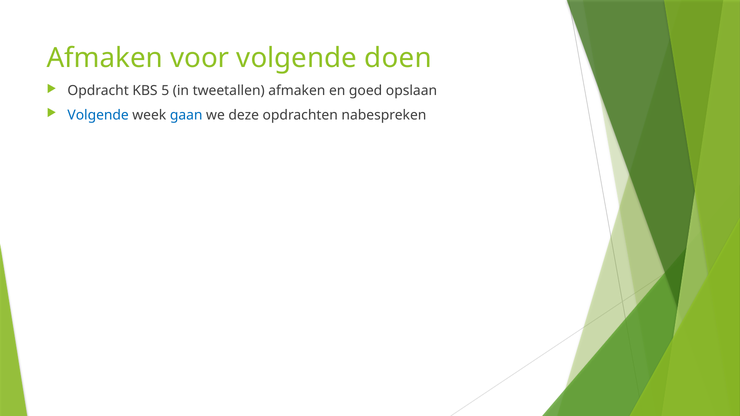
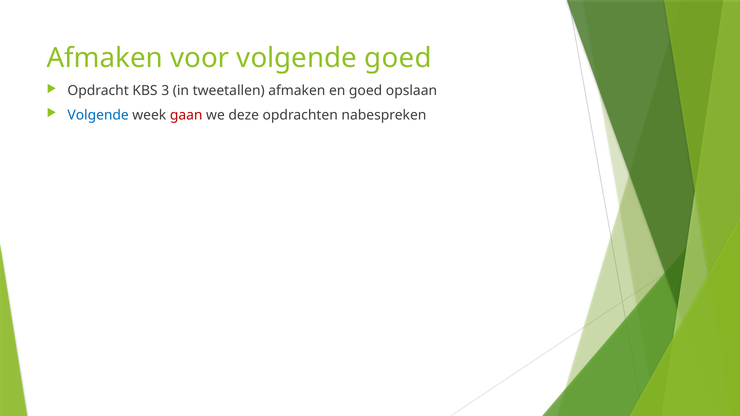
volgende doen: doen -> goed (398, 58)
5: 5 -> 3 (165, 91)
gaan colour: blue -> red (186, 115)
